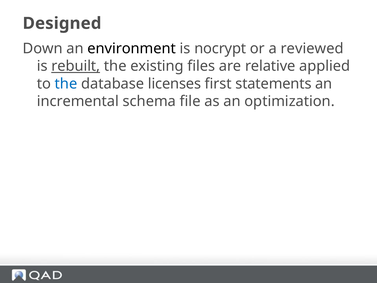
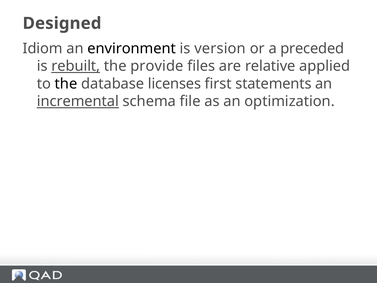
Down: Down -> Idiom (43, 48)
nocrypt: nocrypt -> version (220, 48)
reviewed: reviewed -> preceded (312, 48)
existing: existing -> provide (157, 66)
the colour: blue -> black (66, 84)
incremental underline: none -> present (78, 101)
